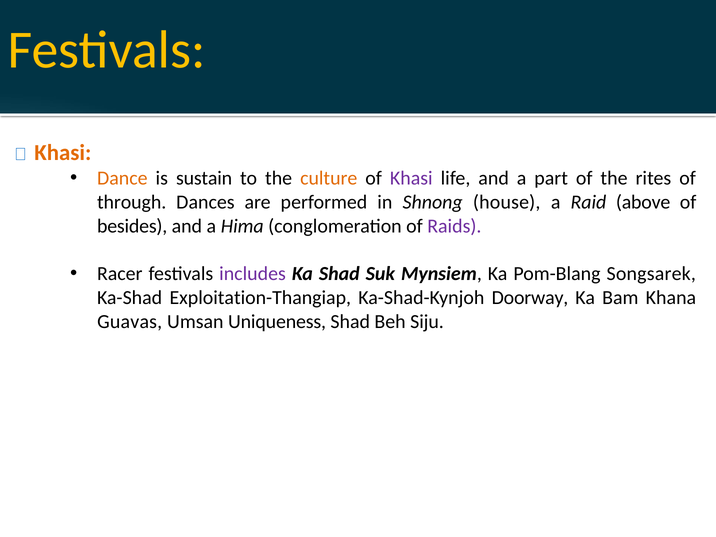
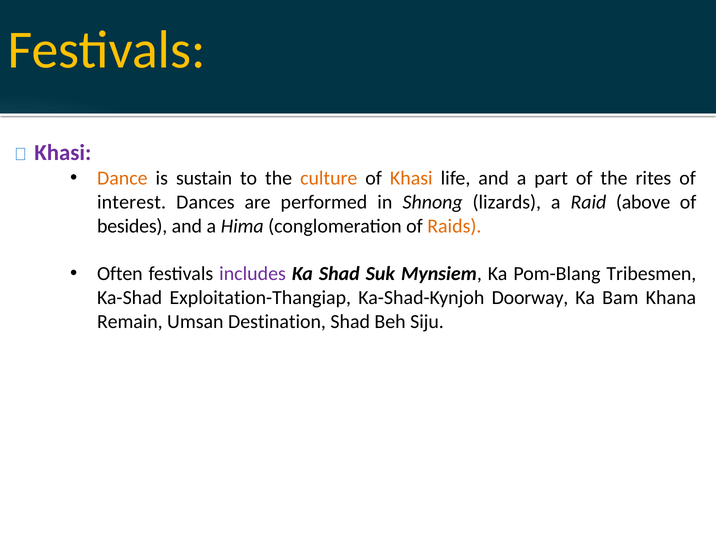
Khasi colour: orange -> purple (63, 153)
Khasi colour: purple -> orange (411, 178)
through: through -> interest (132, 202)
house: house -> lizards (507, 202)
Raids colour: purple -> orange (454, 226)
Racer: Racer -> Often (120, 274)
Songsarek: Songsarek -> Tribesmen (651, 274)
Guavas: Guavas -> Remain (130, 322)
Uniqueness: Uniqueness -> Destination (277, 322)
